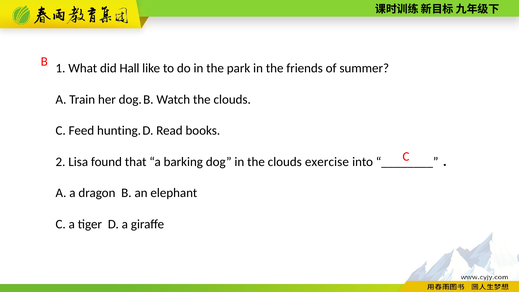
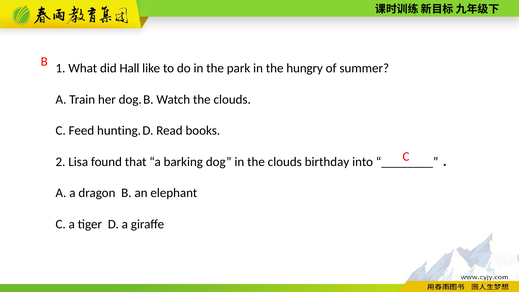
friends: friends -> hungry (305, 68)
exercise: exercise -> birthday (327, 162)
